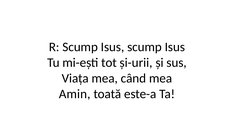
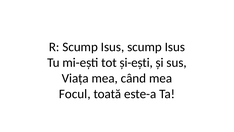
și-urii: și-urii -> și-ești (136, 62)
Amin: Amin -> Focul (75, 94)
